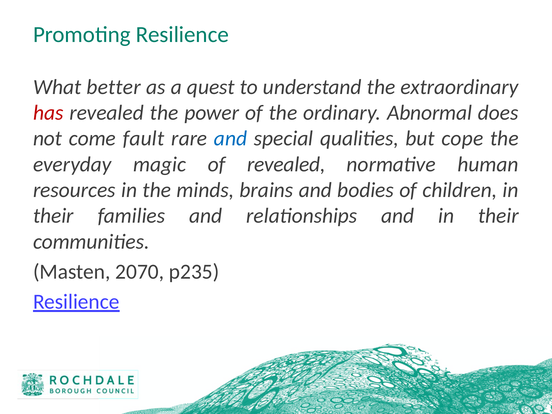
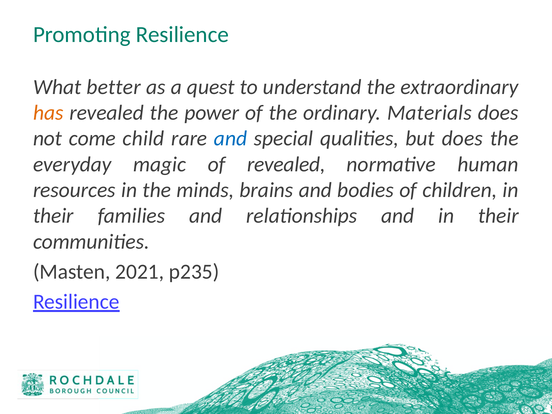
has colour: red -> orange (48, 113)
Abnormal: Abnormal -> Materials (429, 113)
fault: fault -> child (143, 139)
but cope: cope -> does (462, 139)
2070: 2070 -> 2021 (140, 272)
